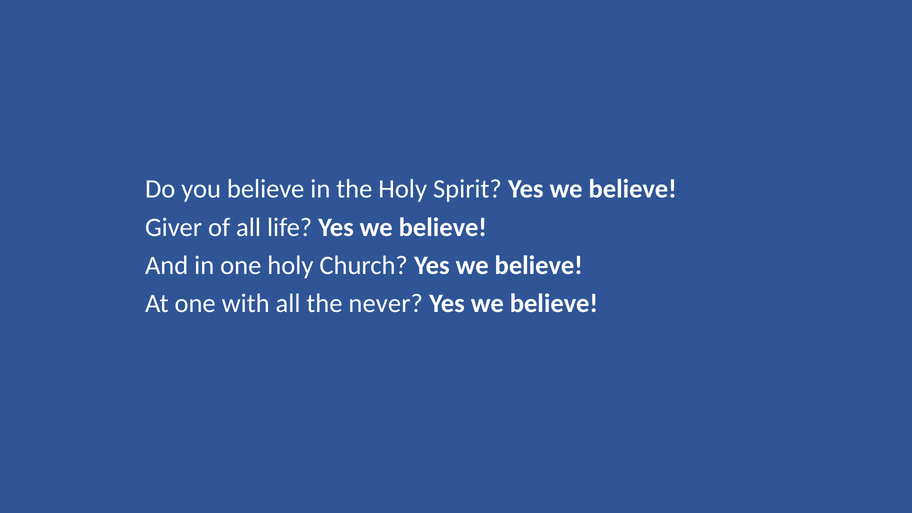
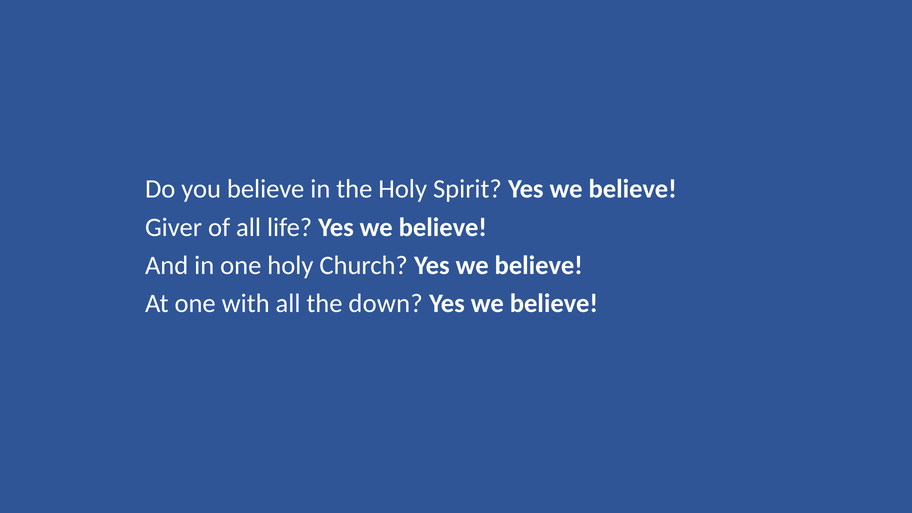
never: never -> down (386, 304)
